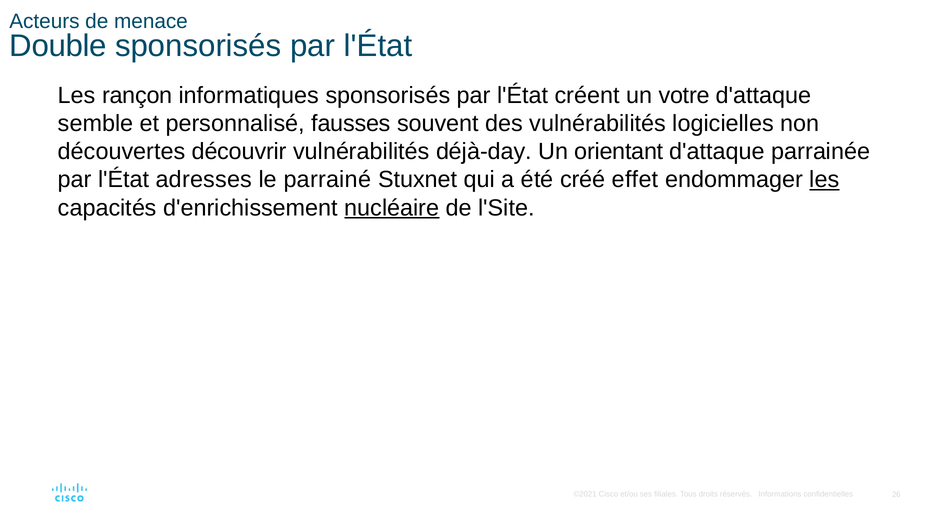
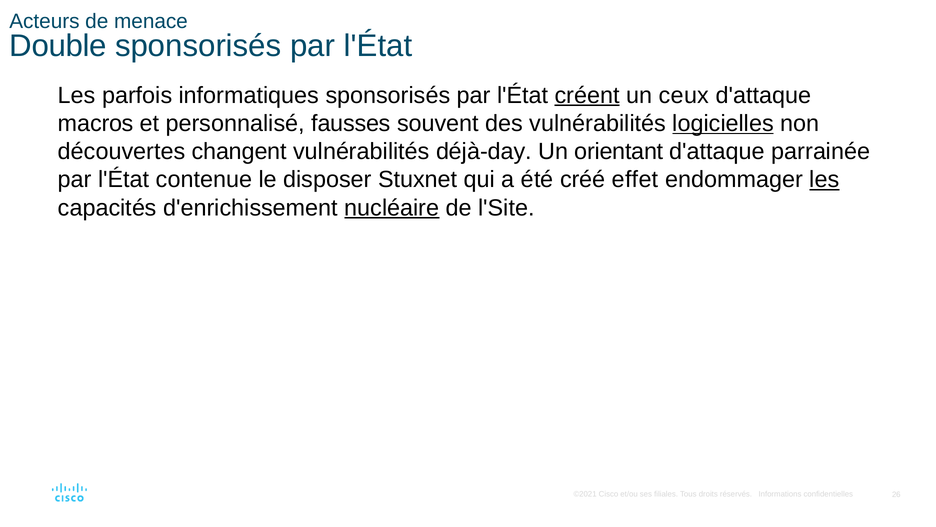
rançon: rançon -> parfois (137, 95)
créent underline: none -> present (587, 95)
votre: votre -> ceux (684, 95)
semble: semble -> macros (96, 123)
logicielles underline: none -> present (723, 123)
découvrir: découvrir -> changent (239, 151)
adresses: adresses -> contenue (204, 180)
parrainé: parrainé -> disposer (327, 180)
